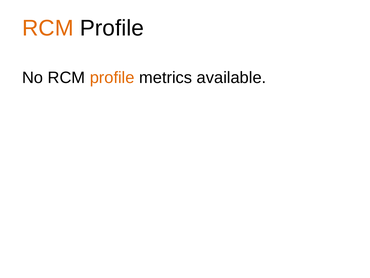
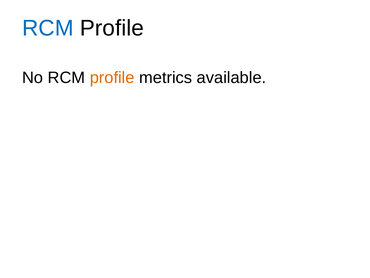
RCM colour: orange -> blue (48, 28)
